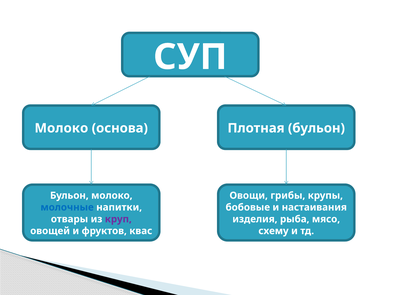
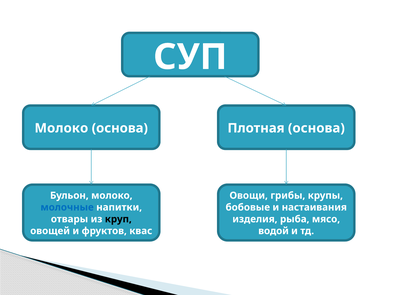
Плотная бульон: бульон -> основа (316, 128)
круп colour: purple -> black (118, 219)
схему: схему -> водой (274, 231)
